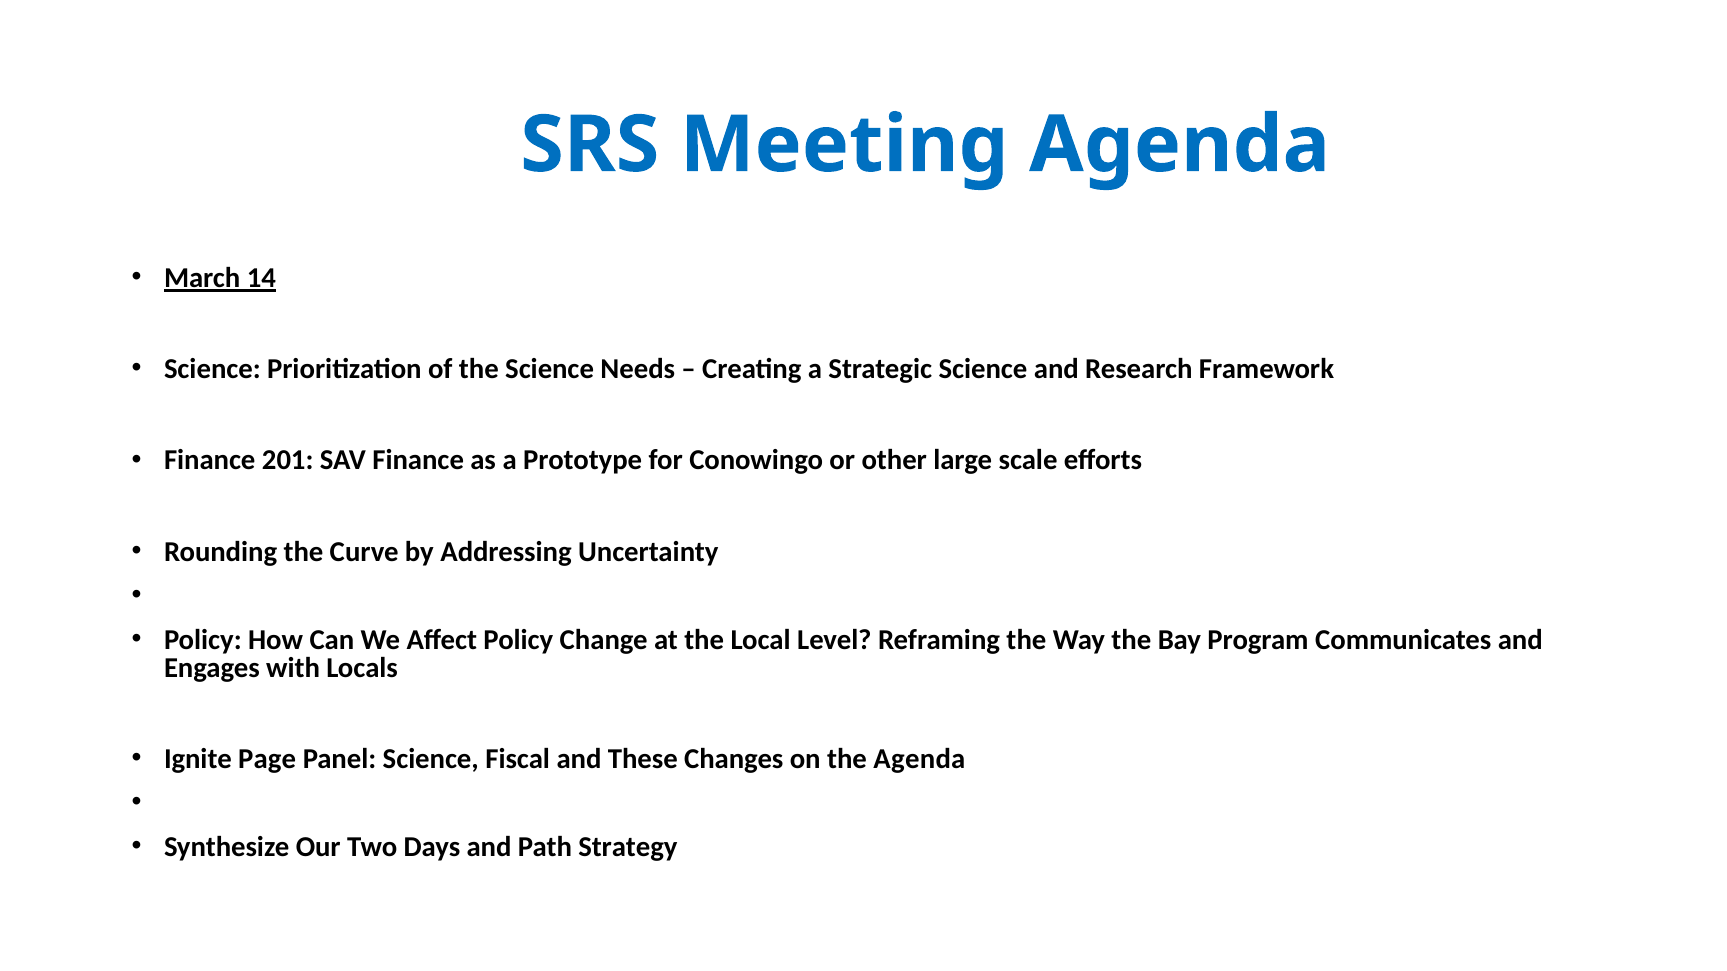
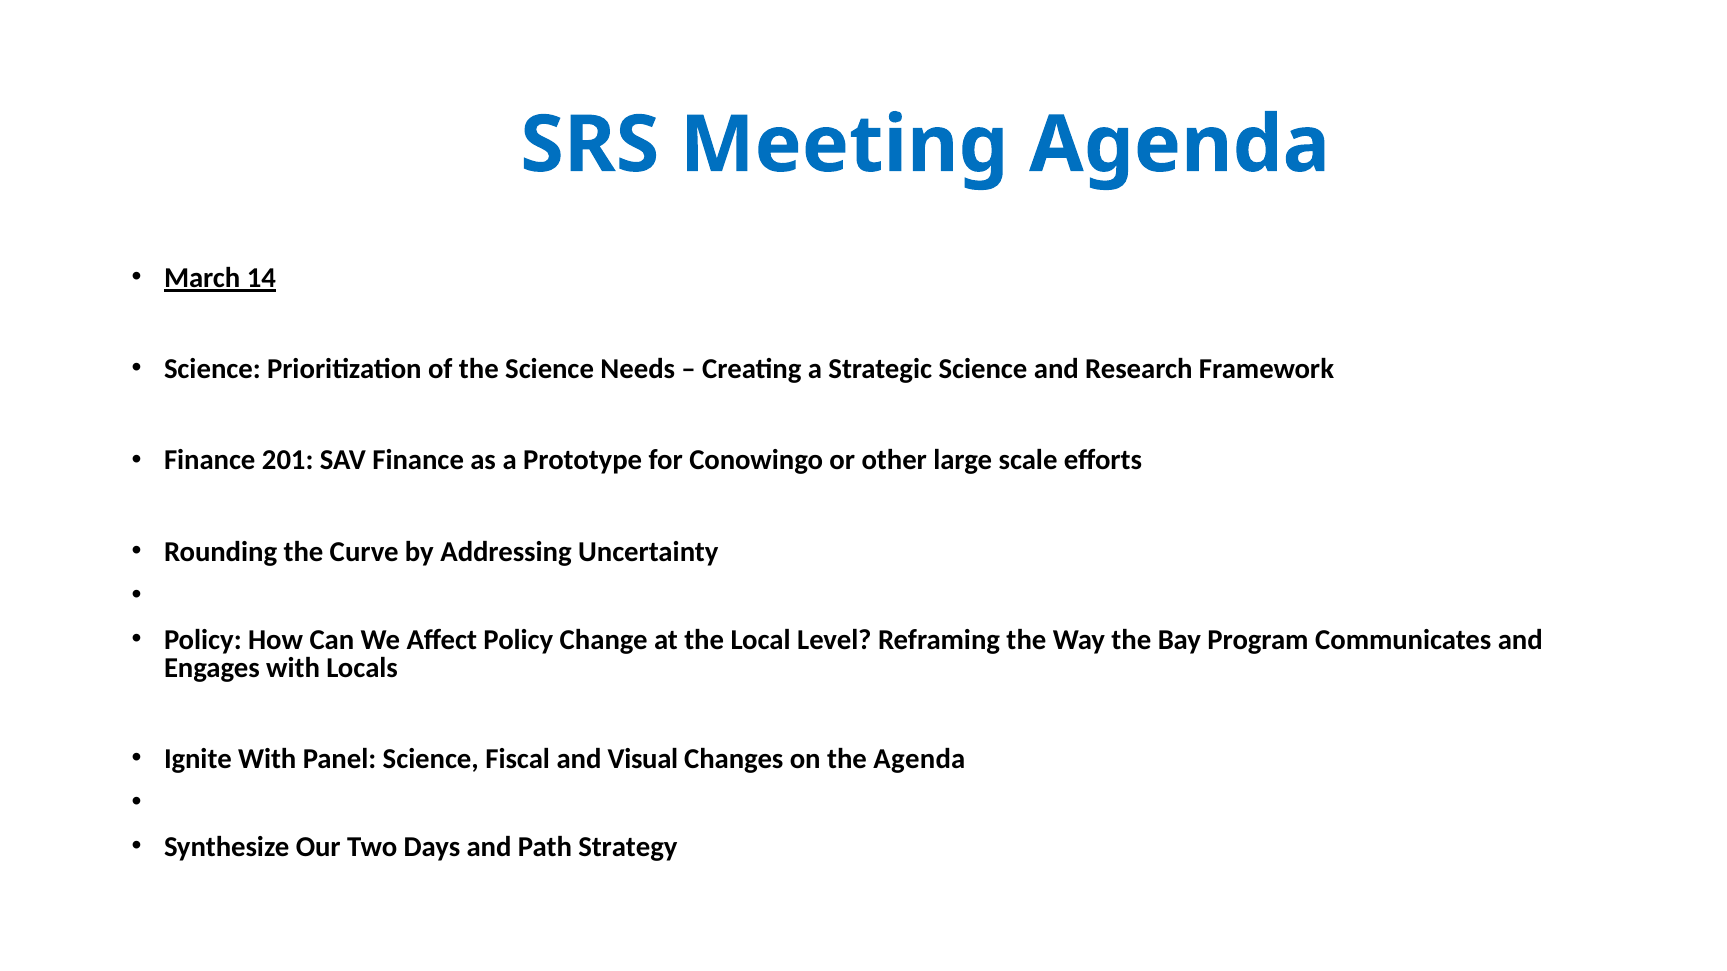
Ignite Page: Page -> With (267, 759)
These: These -> Visual (643, 759)
